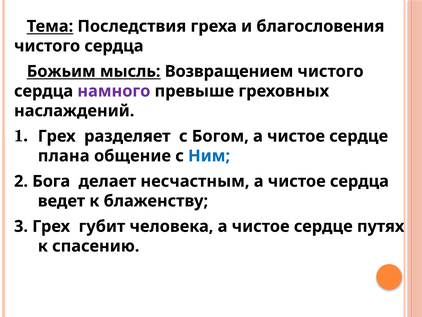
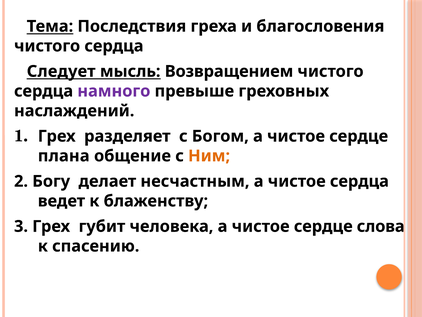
Божьим: Божьим -> Следует (61, 71)
Ним colour: blue -> orange (209, 156)
Бога: Бога -> Богу (51, 181)
путях: путях -> слова (381, 226)
